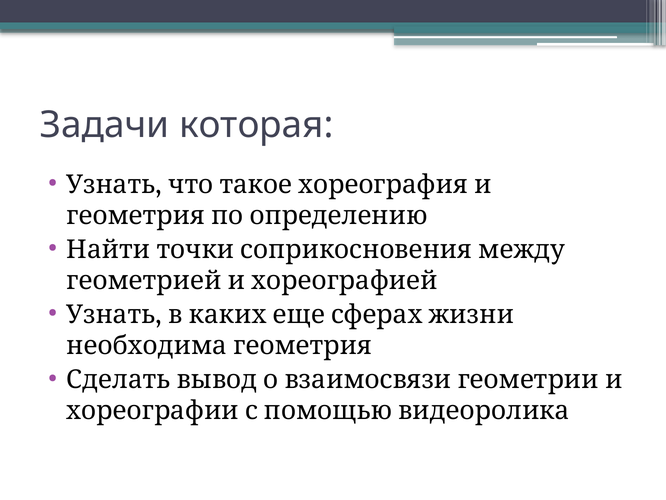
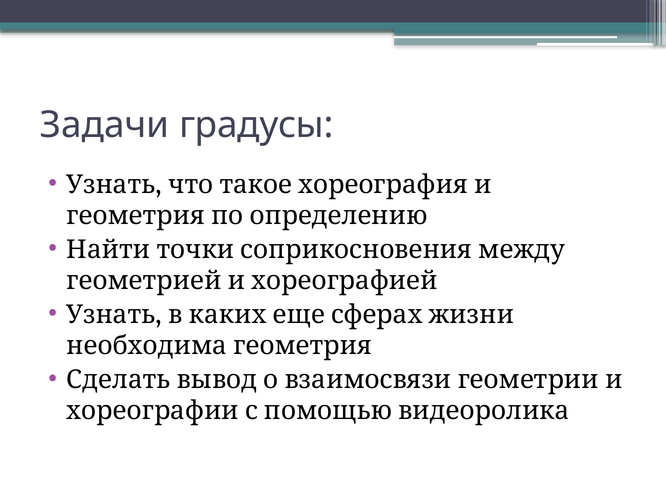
которая: которая -> градусы (256, 125)
